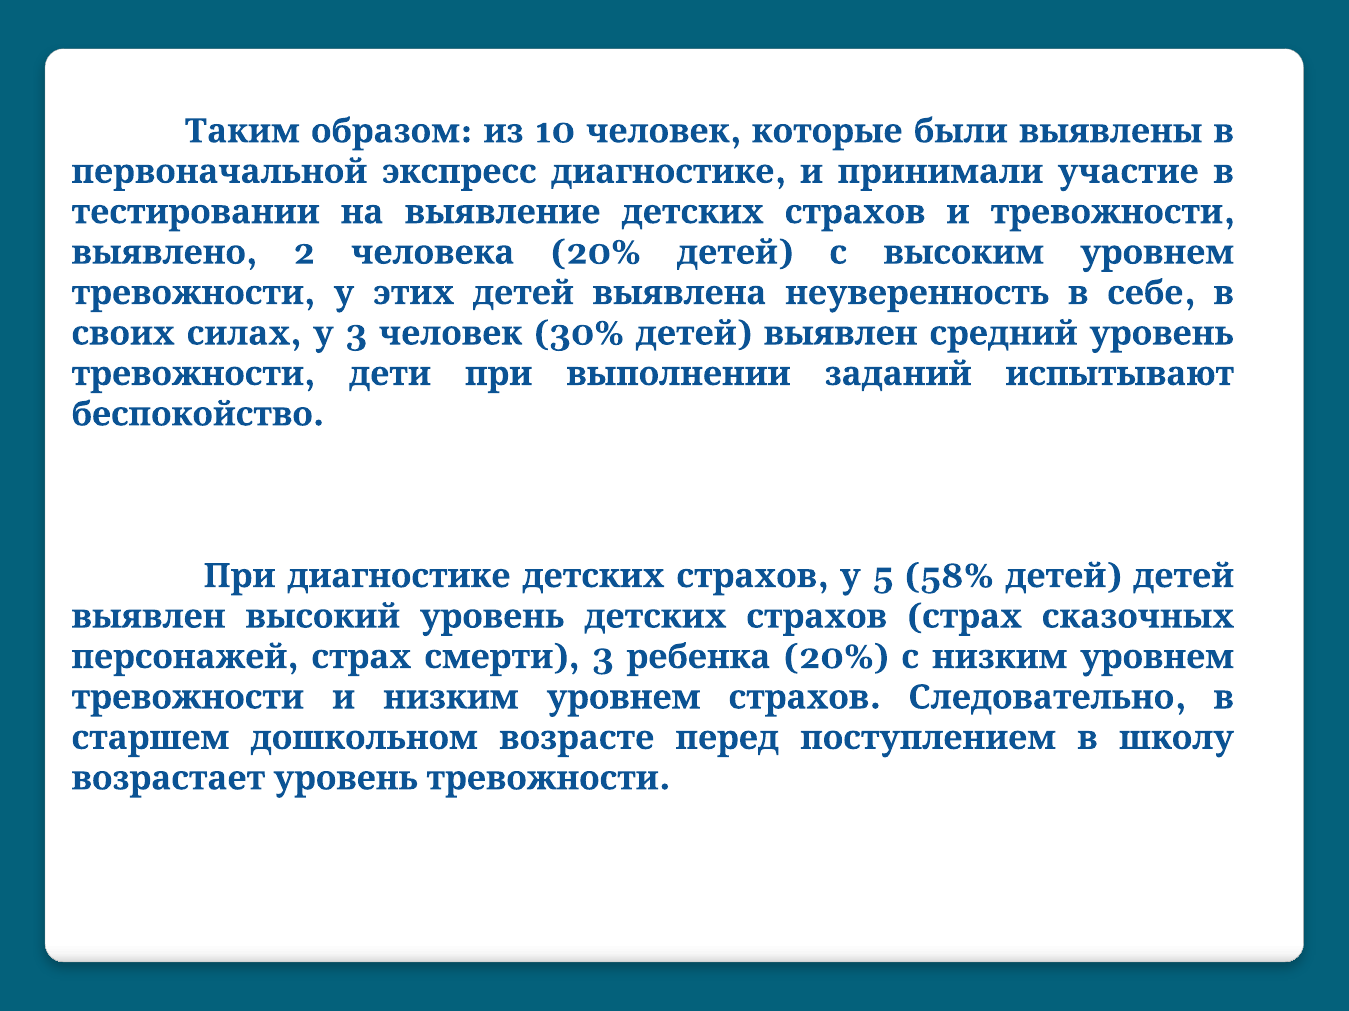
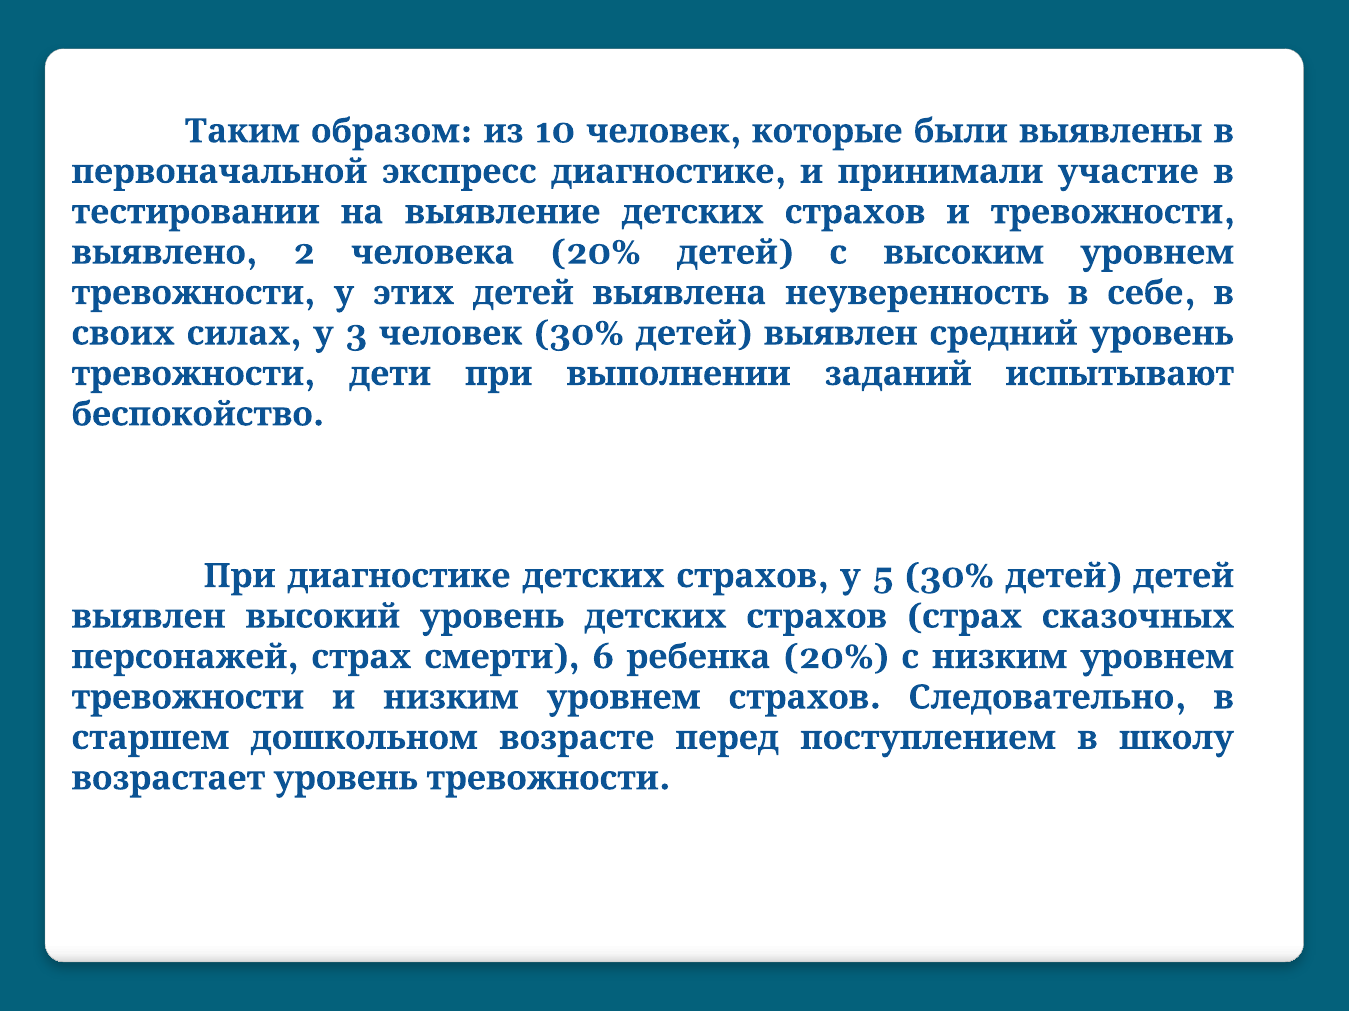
5 58%: 58% -> 30% (950, 577)
3: 3 -> 6 (603, 657)
